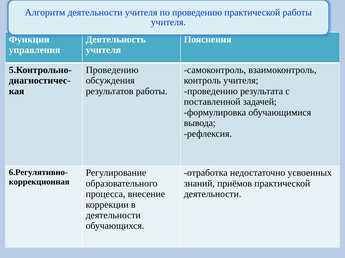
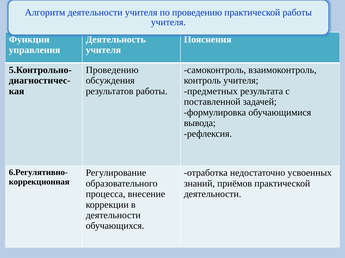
проведению: проведению -> предметных (211, 91)
